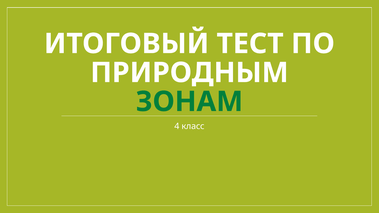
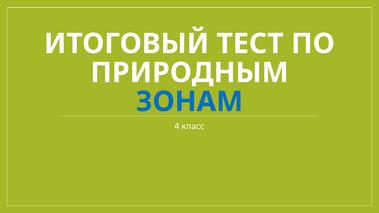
ЗОНАМ colour: green -> blue (189, 102)
